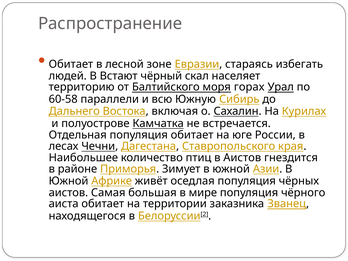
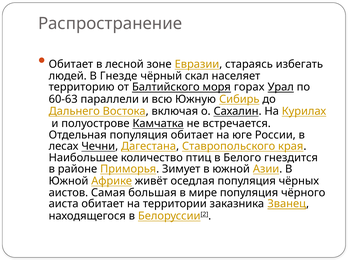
Встают: Встают -> Гнезде (119, 76)
60-58: 60-58 -> 60-63 (63, 99)
в Аистов: Аистов -> Белого (242, 158)
